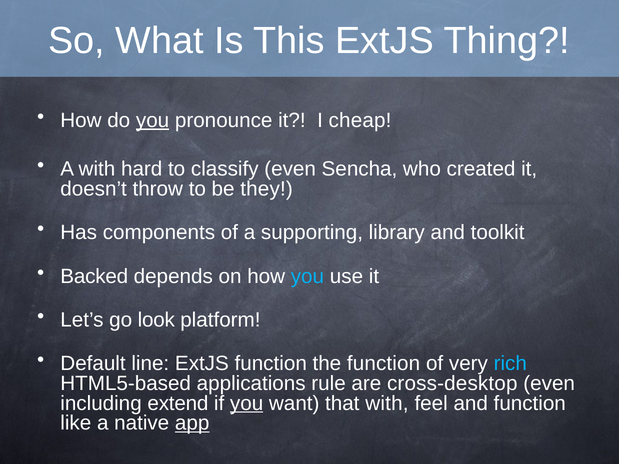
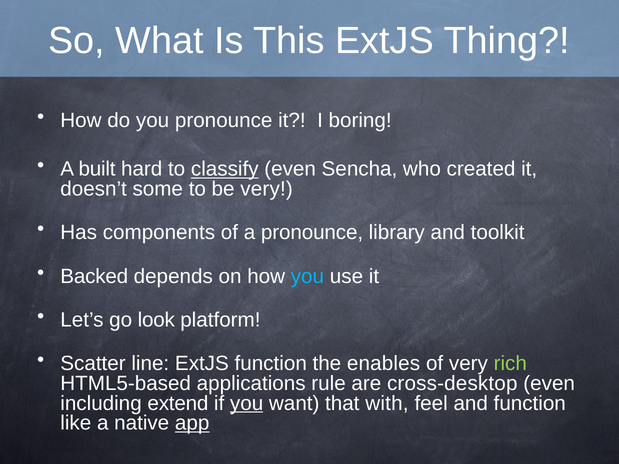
you underline: present -> none (153, 120)
cheap: cheap -> boring (360, 120)
A with: with -> built (97, 169)
classify underline: none -> present (225, 169)
throw: throw -> some (158, 189)
be they: they -> very (267, 189)
a supporting: supporting -> pronounce (312, 233)
Default: Default -> Scatter (93, 364)
the function: function -> enables (384, 364)
rich colour: light blue -> light green (510, 364)
